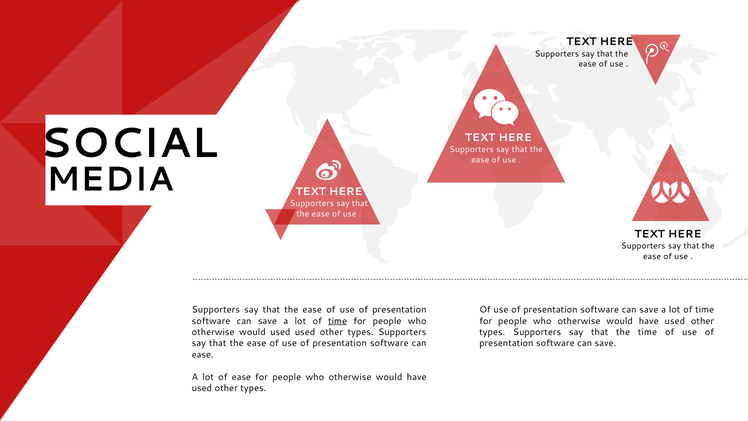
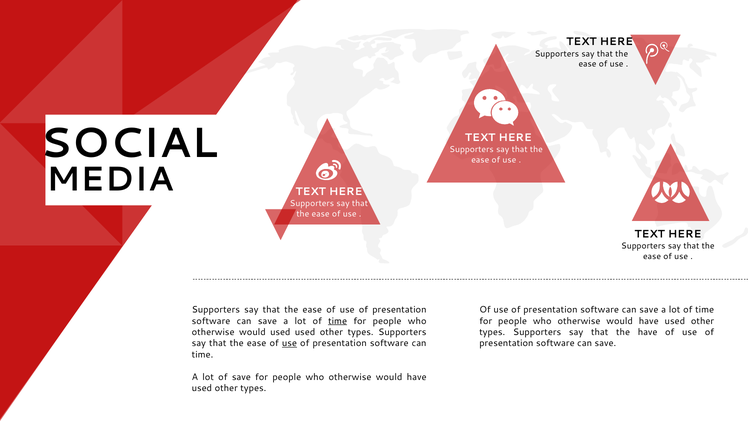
the time: time -> have (648, 332)
use underline: none -> present (289, 343)
ease: ease -> time (202, 354)
of ease: ease -> save (241, 377)
